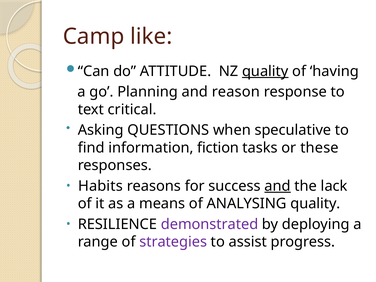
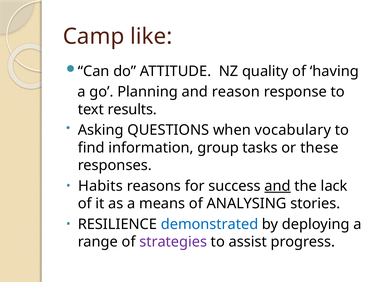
quality underline: present -> none (265, 71)
critical: critical -> results (132, 109)
speculative: speculative -> vocabulary (293, 130)
fiction: fiction -> group (218, 148)
ANALYSING quality: quality -> stories (315, 204)
demonstrated colour: purple -> blue (210, 224)
